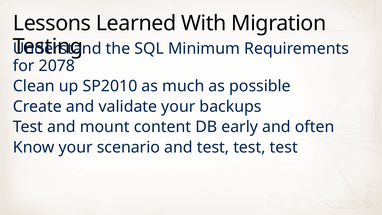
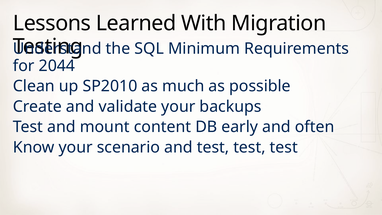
2078: 2078 -> 2044 (57, 66)
